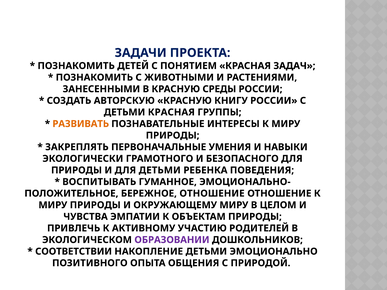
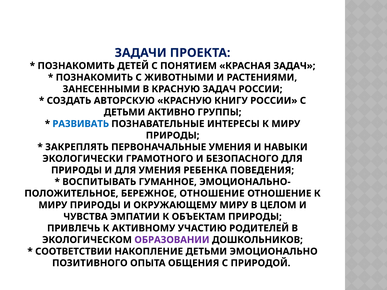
КРАСНУЮ СРЕДЫ: СРЕДЫ -> ЗАДАЧ (219, 89)
ДЕТЬМИ КРАСНАЯ: КРАСНАЯ -> АКТИВНО (171, 112)
РАЗВИВАТЬ colour: orange -> blue (81, 124)
ДЛЯ ДЕТЬМИ: ДЕТЬМИ -> УМЕНИЯ (160, 170)
